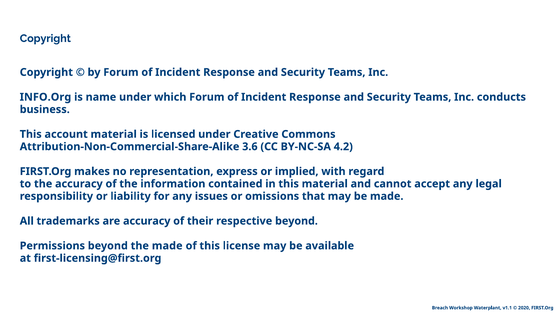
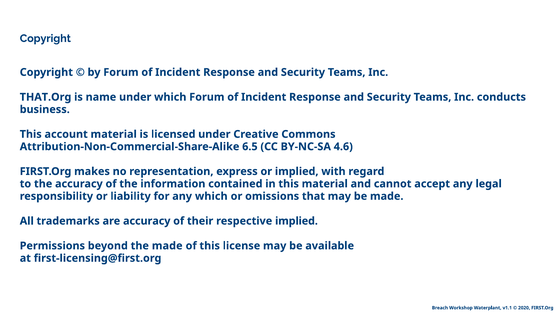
INFO.Org: INFO.Org -> THAT.Org (46, 97)
3.6: 3.6 -> 6.5 (250, 146)
4.2: 4.2 -> 4.6 (343, 146)
any issues: issues -> which (211, 196)
respective beyond: beyond -> implied (296, 221)
